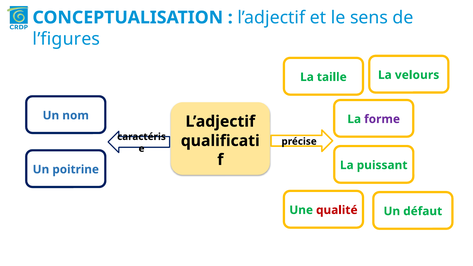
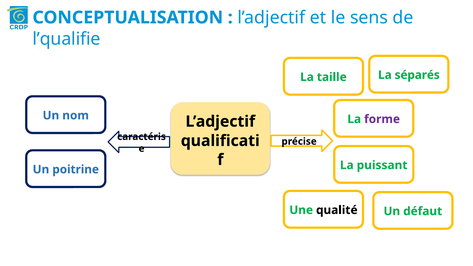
l’figures: l’figures -> l’qualifie (66, 39)
velours: velours -> séparés (417, 75)
qualité colour: red -> black (337, 210)
